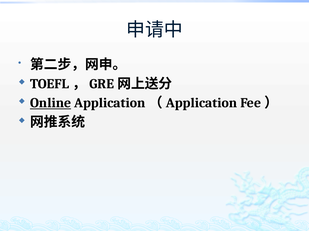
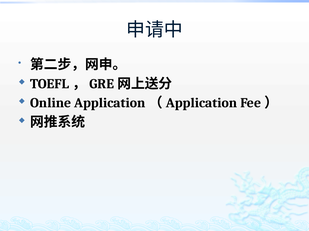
Online underline: present -> none (51, 103)
